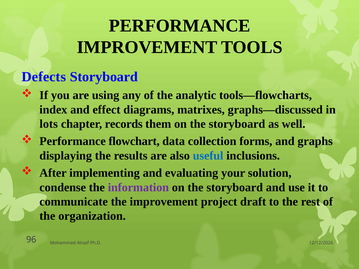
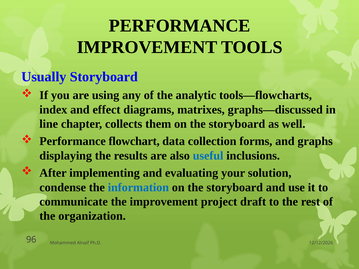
Defects: Defects -> Usually (44, 77)
lots: lots -> line (49, 124)
records: records -> collects (124, 124)
information colour: purple -> blue (138, 188)
